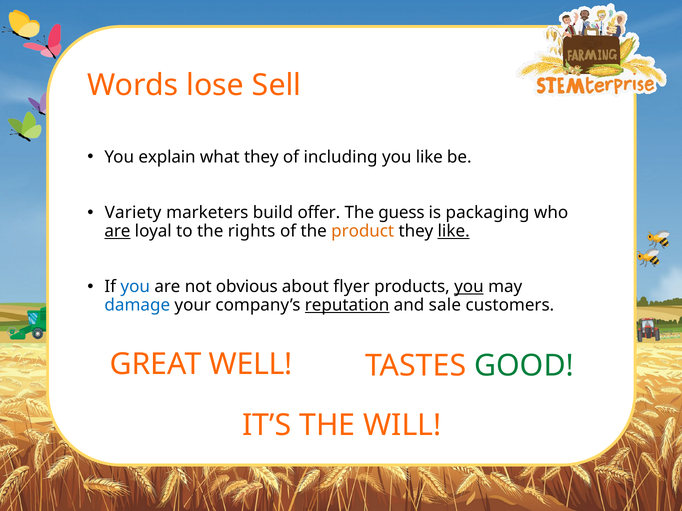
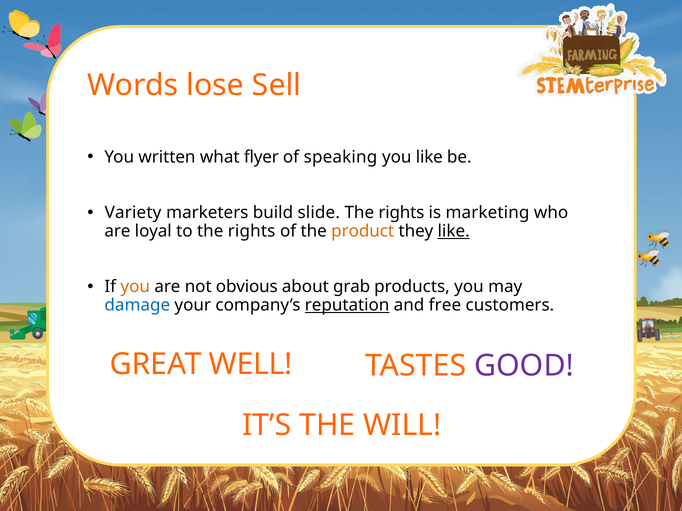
explain: explain -> written (167, 157)
what they: they -> flyer (261, 157)
including: including -> speaking (340, 157)
offer: offer -> slide (319, 213)
guess: guess -> rights (401, 213)
packaging: packaging -> marketing (487, 213)
are underline: present -> none (117, 231)
you colour: blue -> orange (135, 287)
flyer: flyer -> grab (352, 287)
you underline: present -> none (469, 287)
sale: sale -> free (445, 305)
GOOD colour: green -> purple (524, 366)
